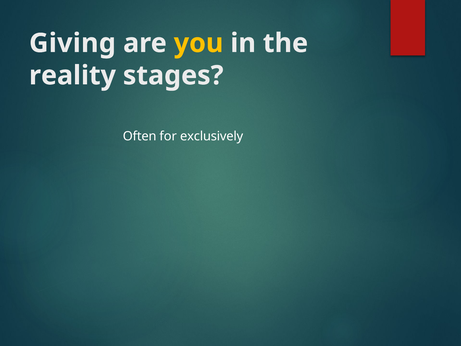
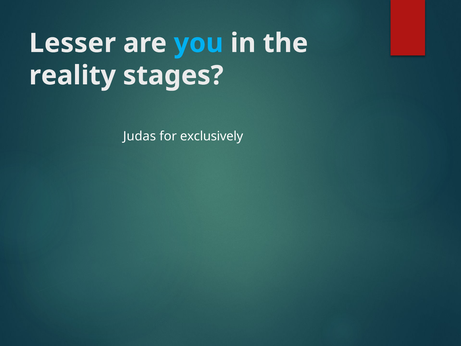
Giving: Giving -> Lesser (73, 43)
you colour: yellow -> light blue (199, 43)
Often: Often -> Judas (139, 136)
